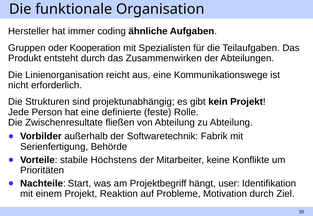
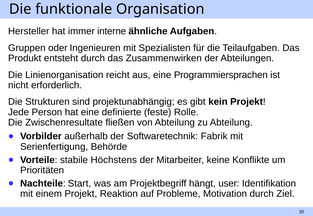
coding: coding -> interne (112, 31)
Kooperation: Kooperation -> Ingenieuren (95, 48)
Kommunikationswege: Kommunikationswege -> Programmiersprachen (221, 75)
